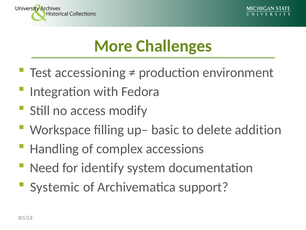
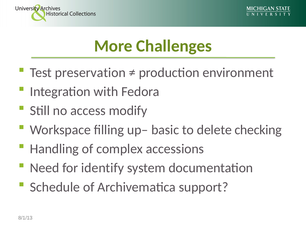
accessioning: accessioning -> preservation (90, 72)
addition: addition -> checking (258, 130)
Systemic: Systemic -> Schedule (55, 187)
